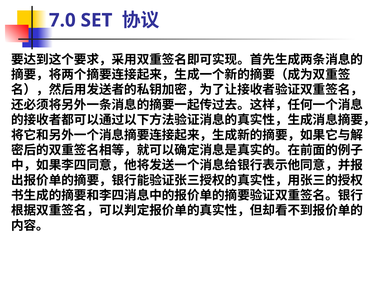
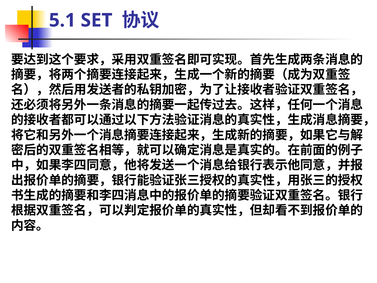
7.0: 7.0 -> 5.1 (62, 20)
